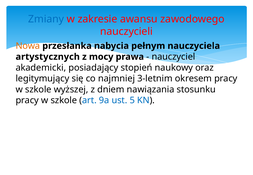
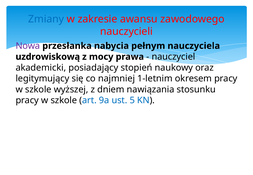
Nowa colour: orange -> purple (28, 46)
artystycznych: artystycznych -> uzdrowiskową (48, 57)
3-letnim: 3-letnim -> 1-letnim (155, 79)
